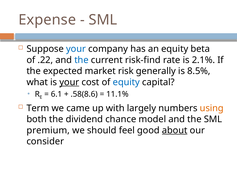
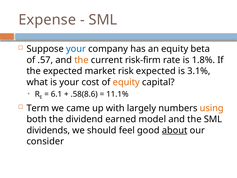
.22: .22 -> .57 (45, 60)
the colour: blue -> orange (81, 60)
risk-find: risk-find -> risk-firm (143, 60)
2.1%: 2.1% -> 1.8% (203, 60)
risk generally: generally -> expected (156, 71)
8.5%: 8.5% -> 3.1% (199, 71)
your underline: present -> none (69, 82)
equity colour: blue -> orange (126, 82)
chance: chance -> earned (121, 119)
premium: premium -> dividends (48, 130)
